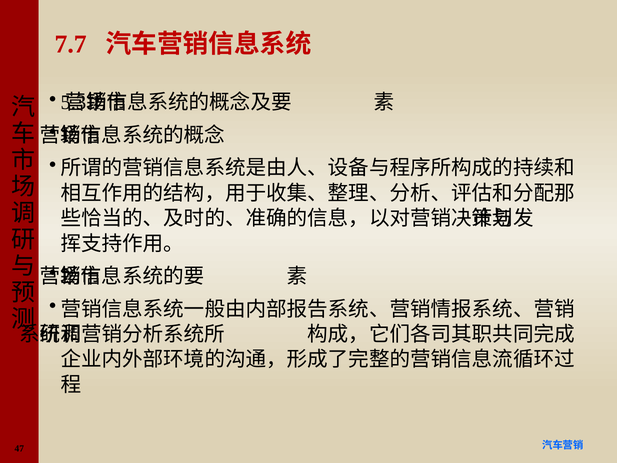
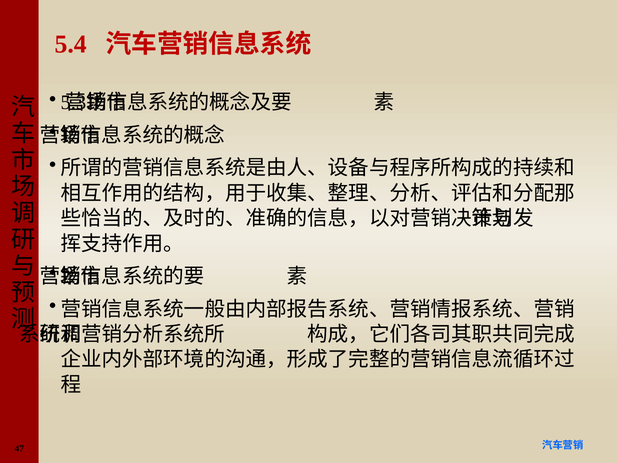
7.7: 7.7 -> 5.4 (71, 44)
